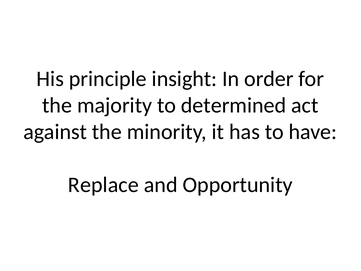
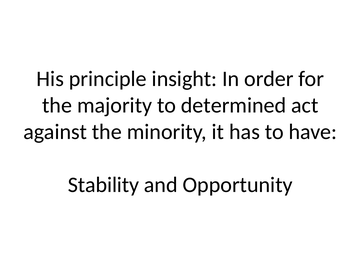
Replace: Replace -> Stability (104, 185)
